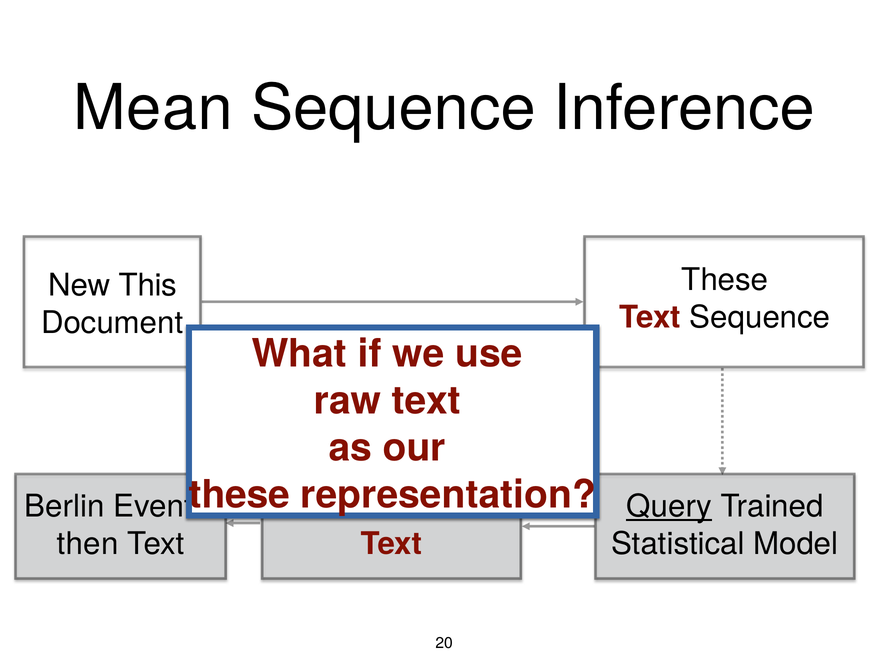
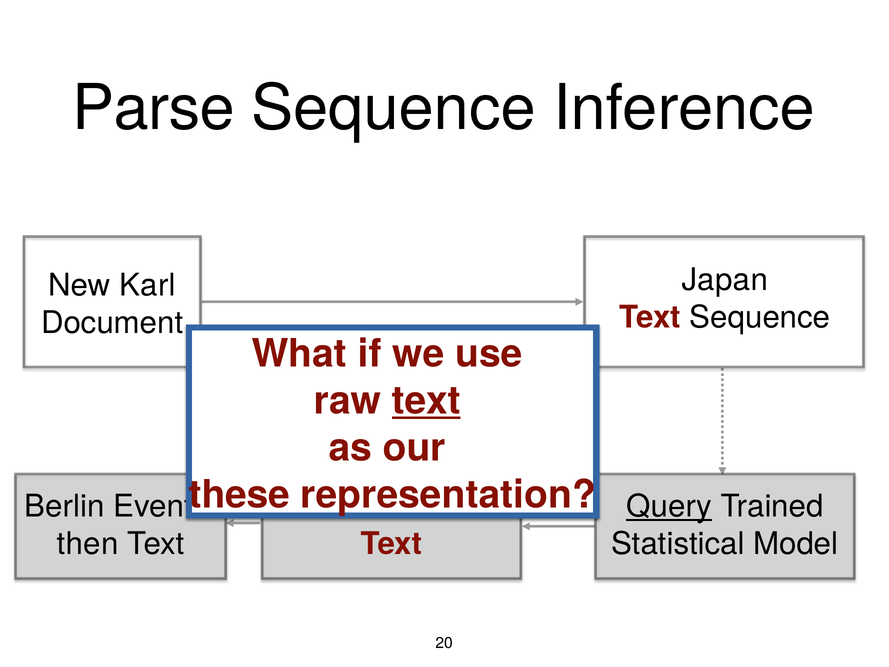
Mean: Mean -> Parse (154, 109)
These: These -> Japan (725, 280)
This: This -> Karl (148, 285)
text underline: none -> present (426, 401)
